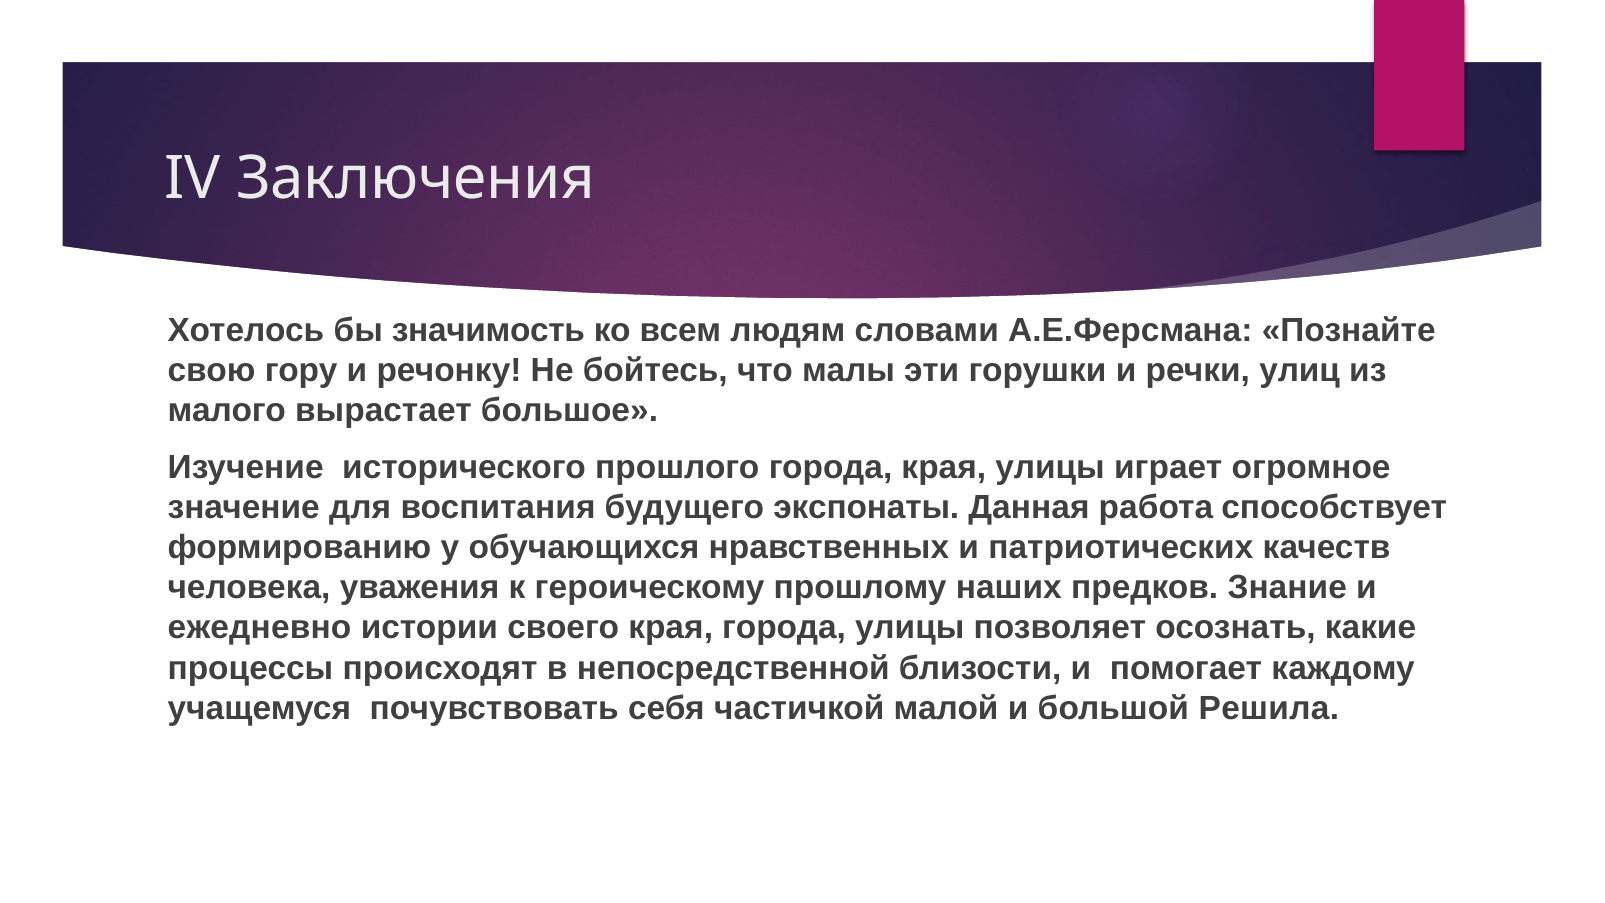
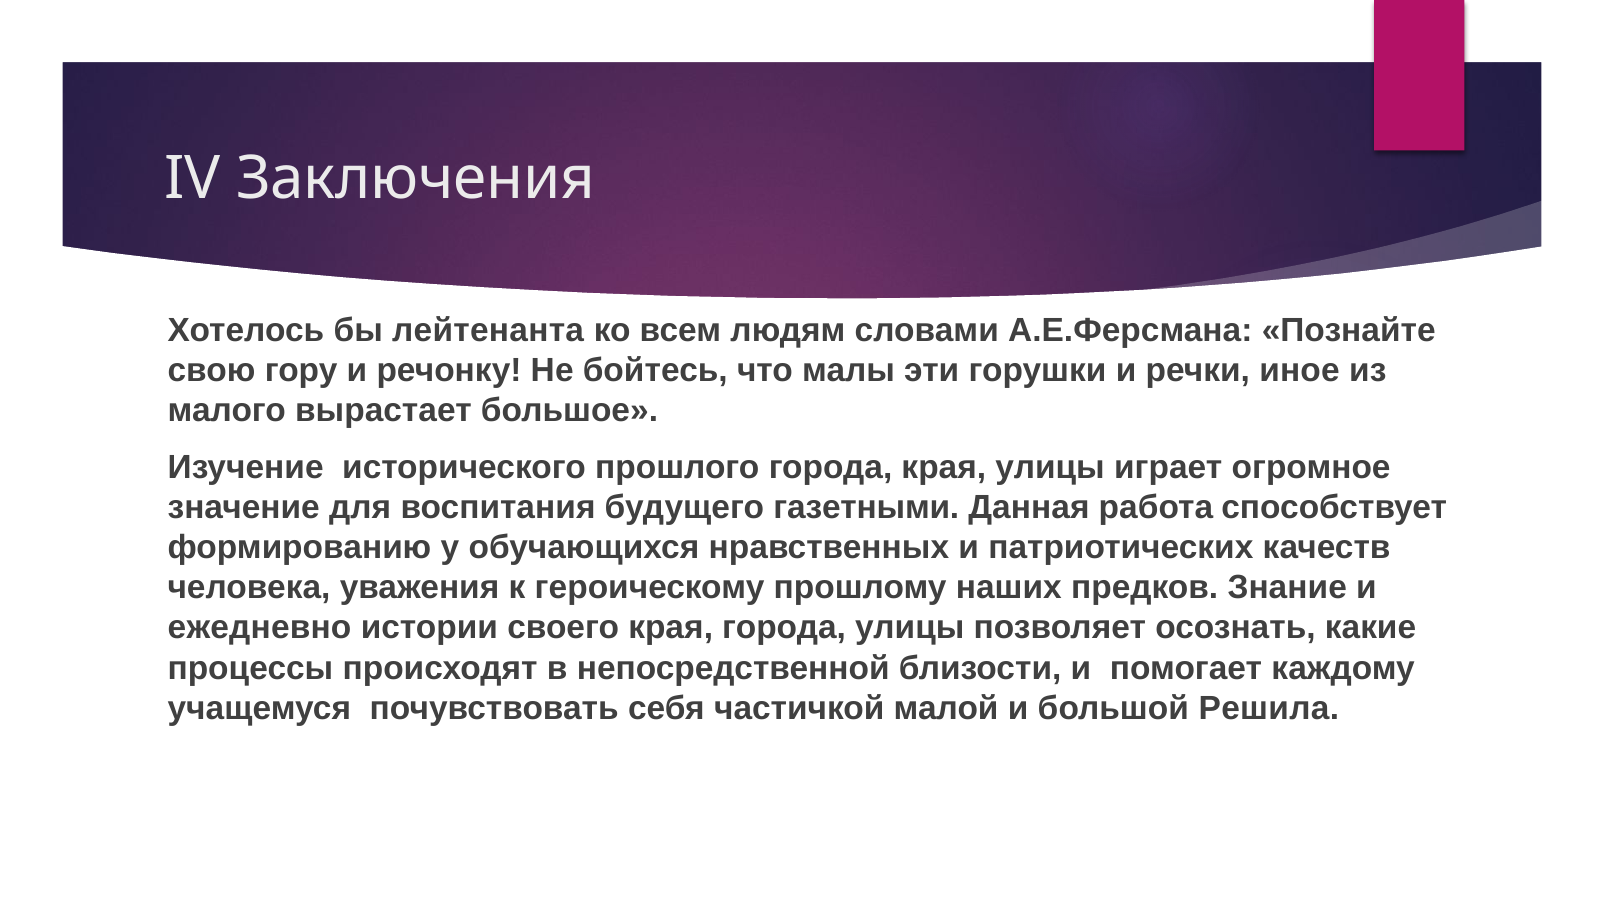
значимость: значимость -> лейтенанта (488, 330)
улиц: улиц -> иное (1300, 370)
экспонаты: экспонаты -> газетными (866, 507)
